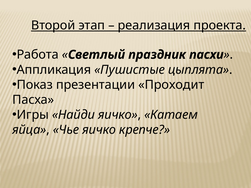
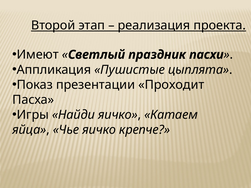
Работа: Работа -> Имеют (38, 55)
